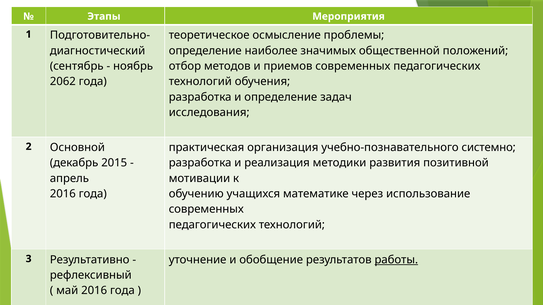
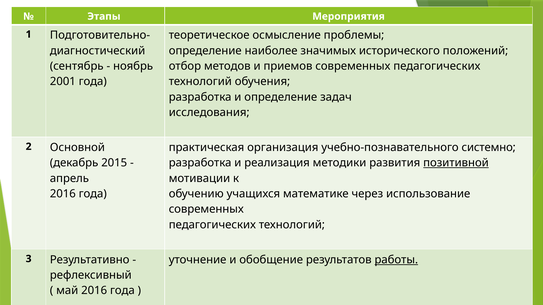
общественной: общественной -> исторического (399, 51)
2062: 2062 -> 2001 (63, 82)
позитивной underline: none -> present (456, 163)
